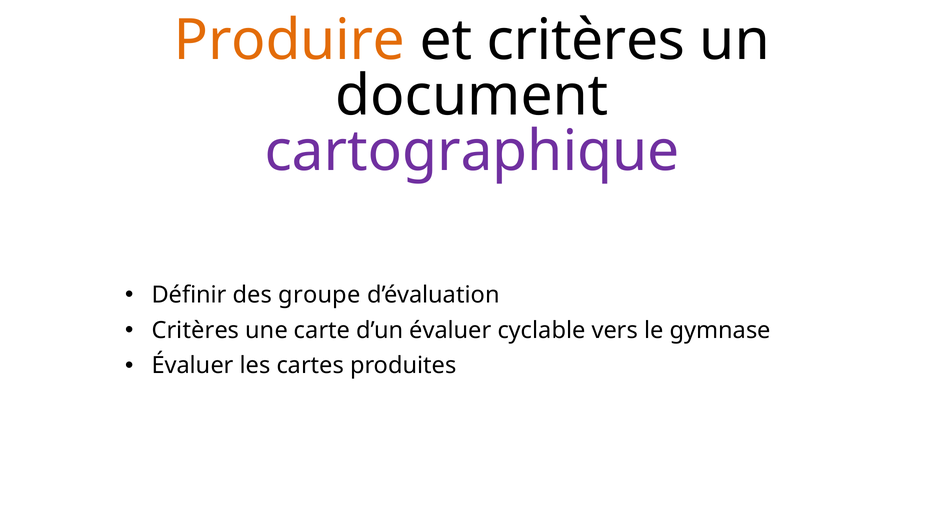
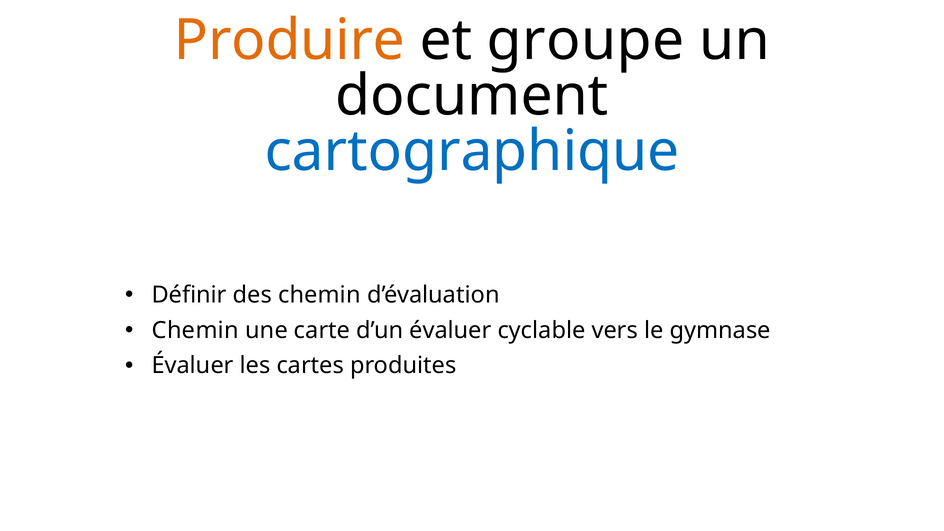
et critères: critères -> groupe (586, 40)
cartographique colour: purple -> blue (472, 151)
des groupe: groupe -> chemin (319, 295)
Critères: Critères -> Chemin (195, 330)
